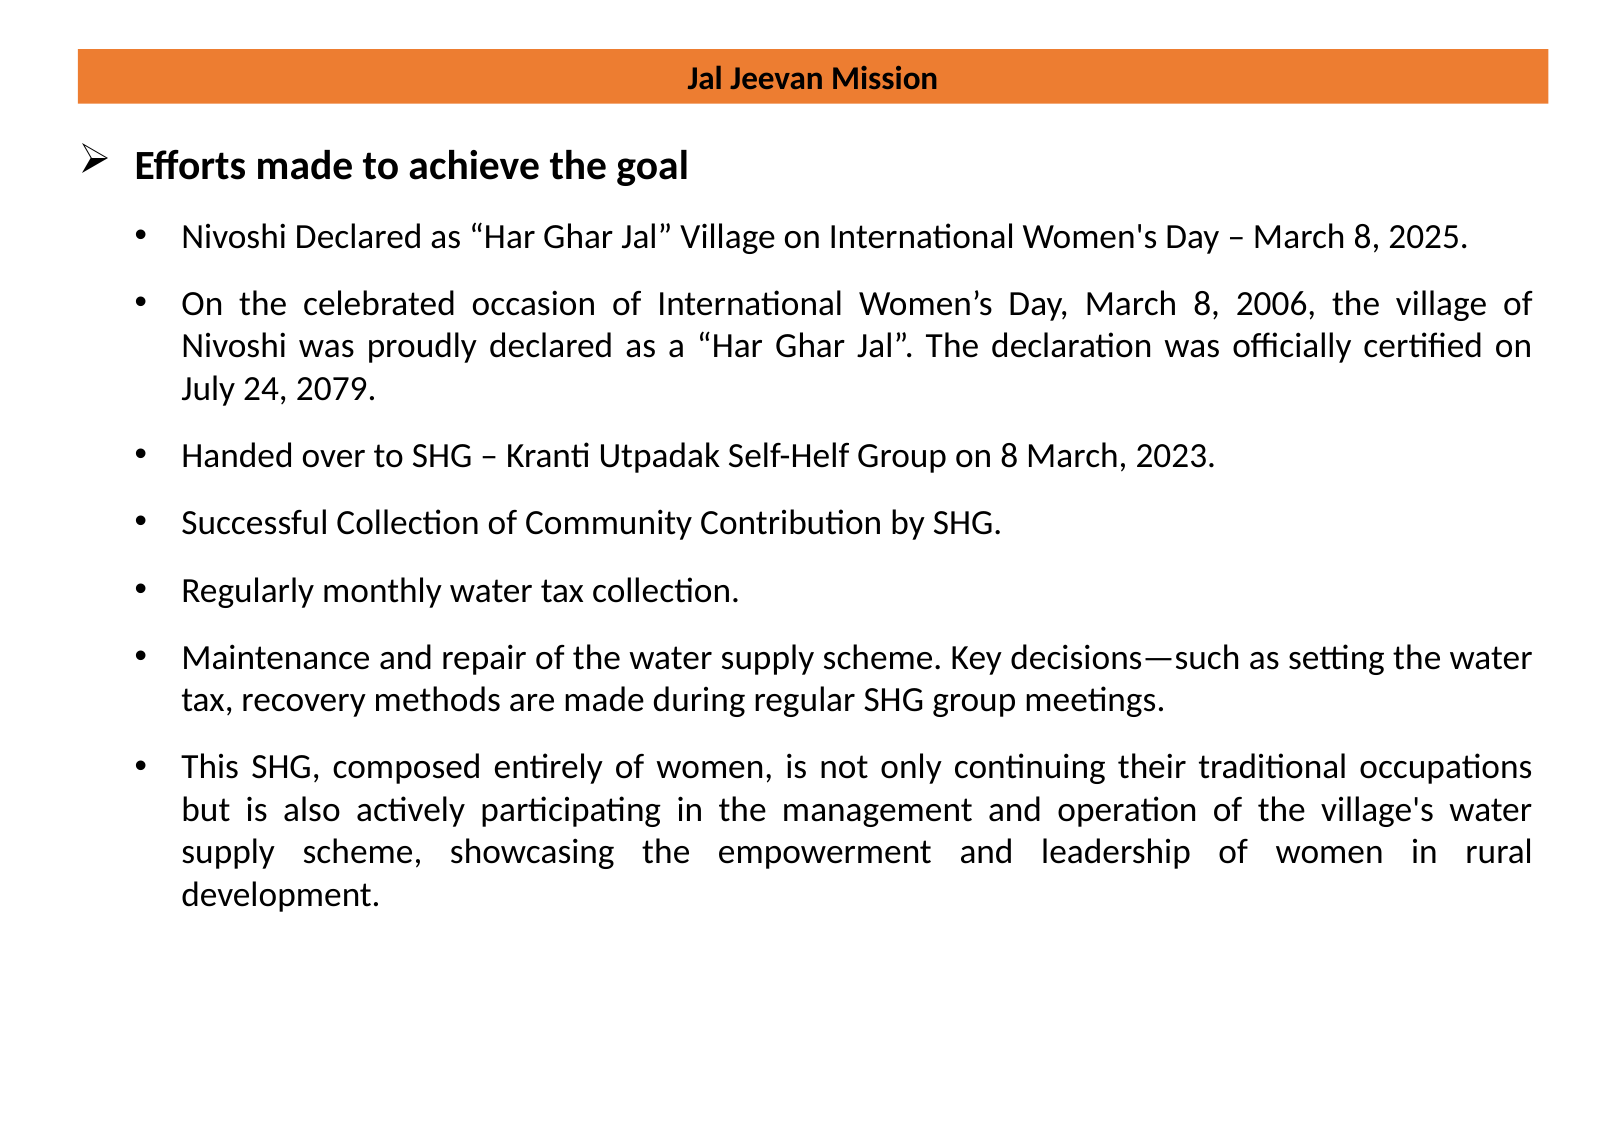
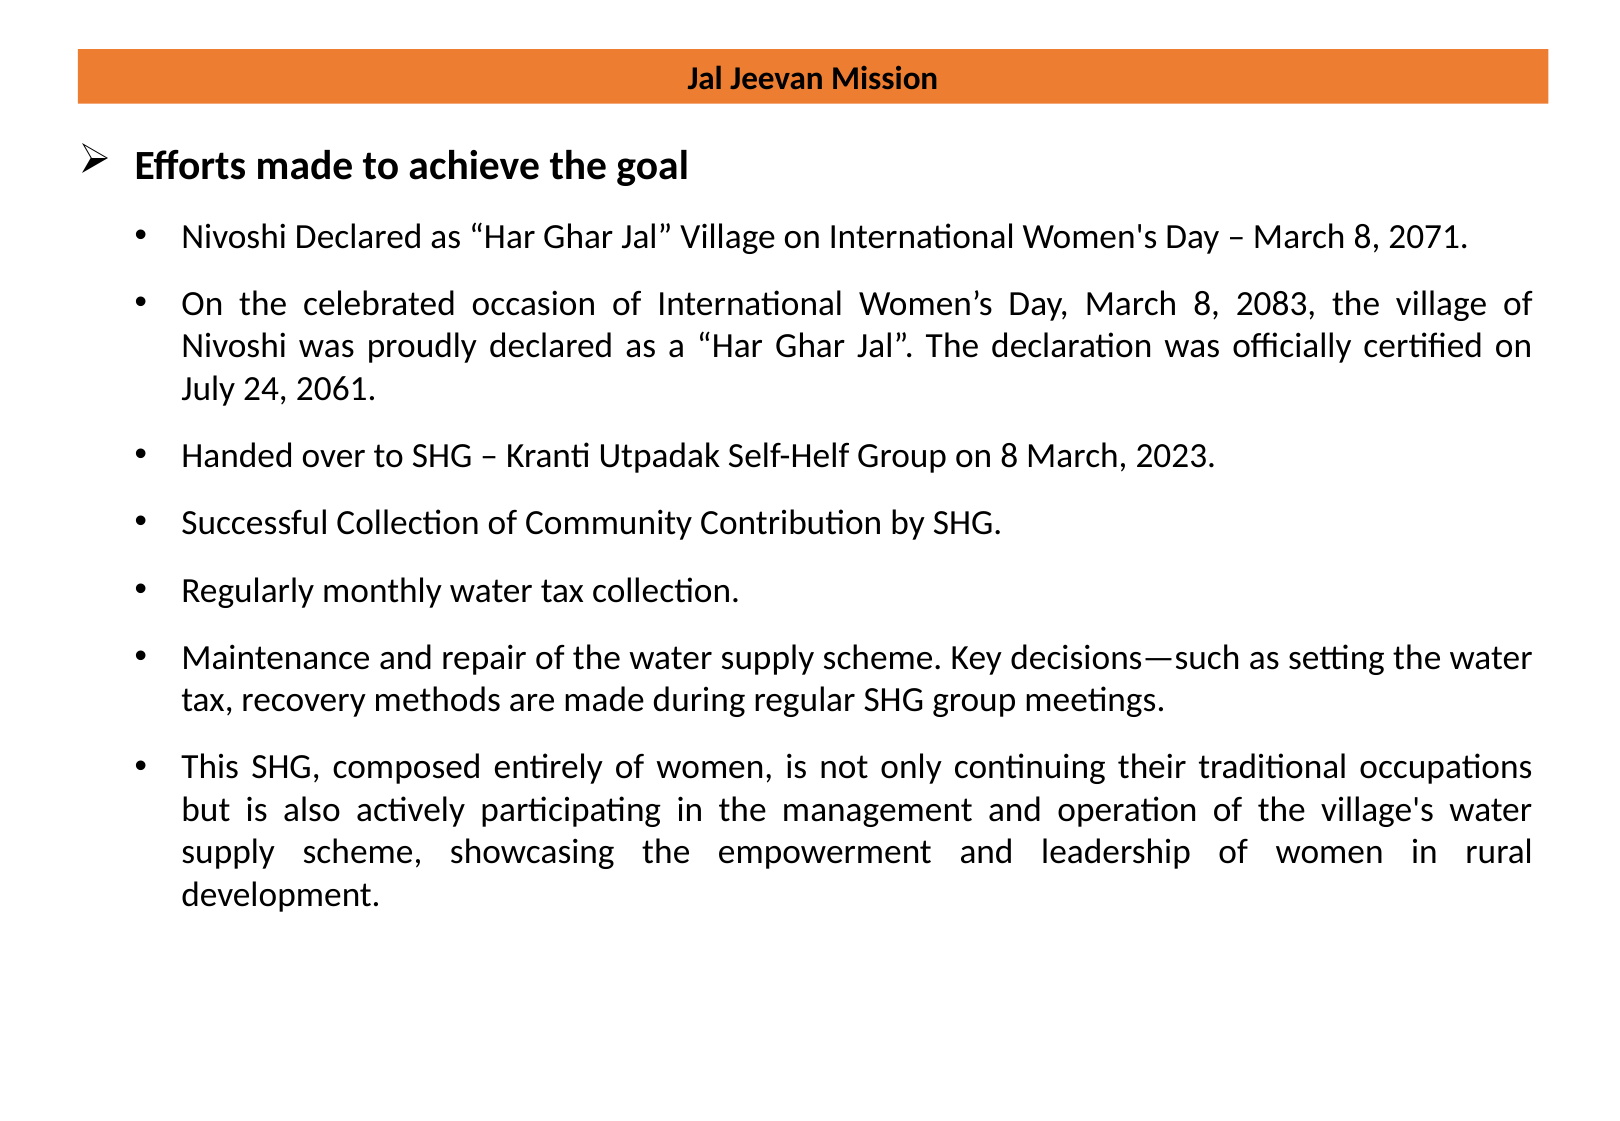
2025: 2025 -> 2071 (1429, 237)
2006: 2006 -> 2083 (1276, 304)
2079: 2079 -> 2061 (336, 389)
